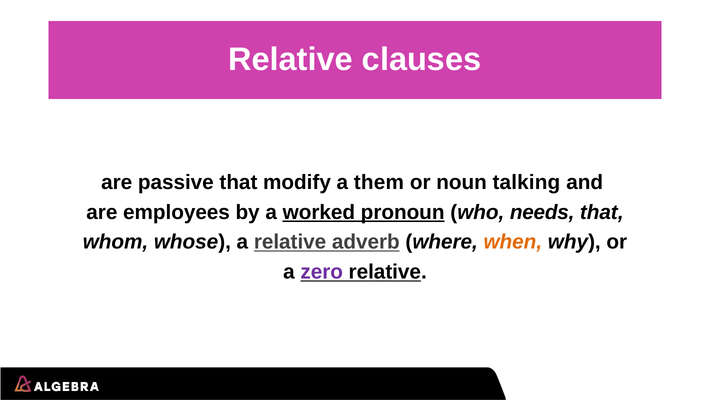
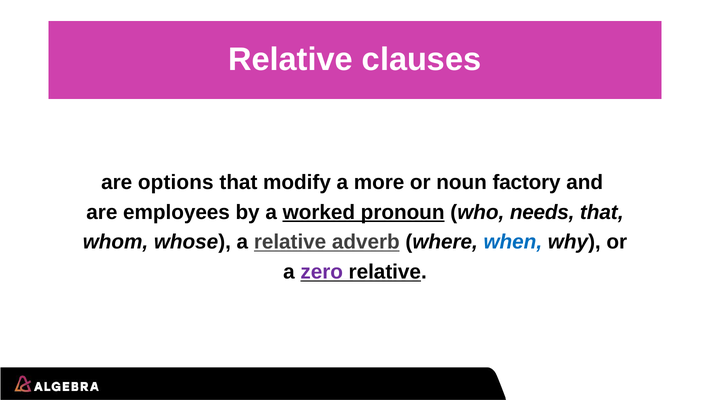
passive: passive -> options (176, 182)
them: them -> more (379, 182)
talking: talking -> factory (527, 182)
when colour: orange -> blue (513, 242)
